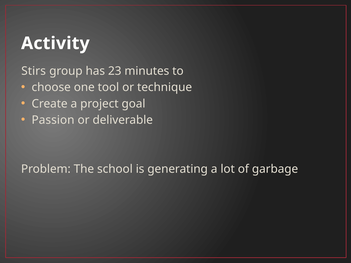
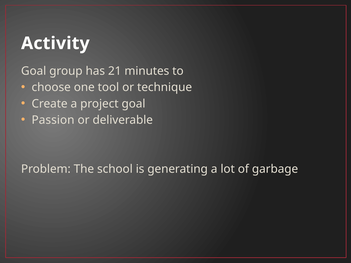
Stirs: Stirs -> Goal (34, 71)
23: 23 -> 21 (115, 71)
